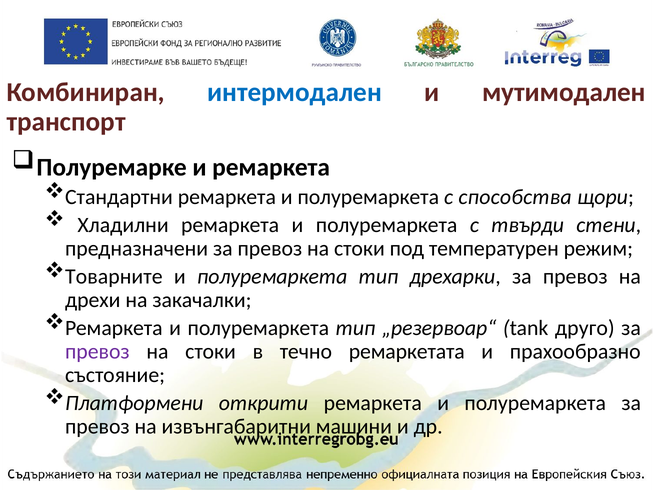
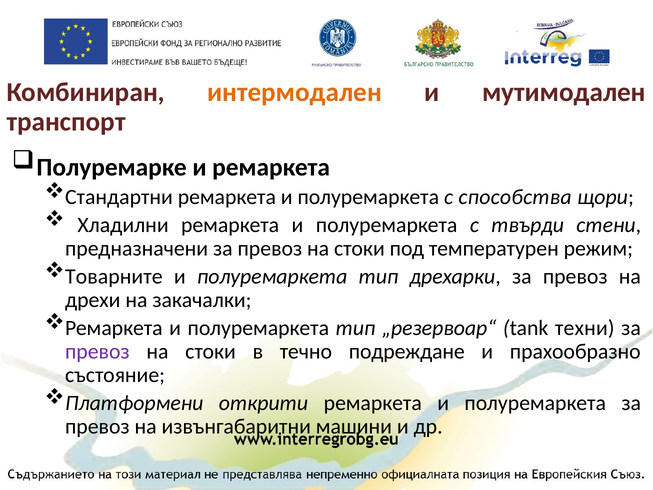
интермодален colour: blue -> orange (295, 92)
друго: друго -> техни (585, 328)
ремаркетата: ремаркетата -> подреждане (407, 352)
